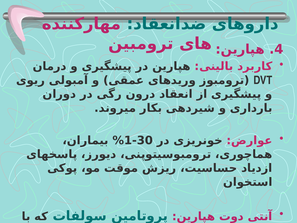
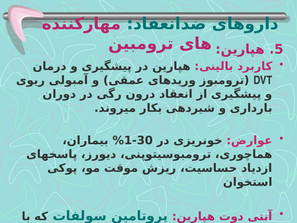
4: 4 -> 5 (279, 49)
